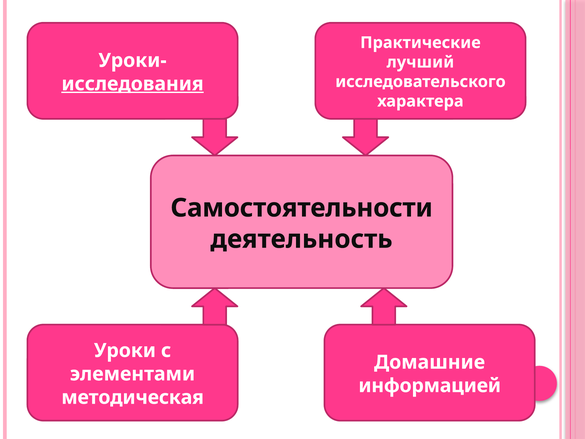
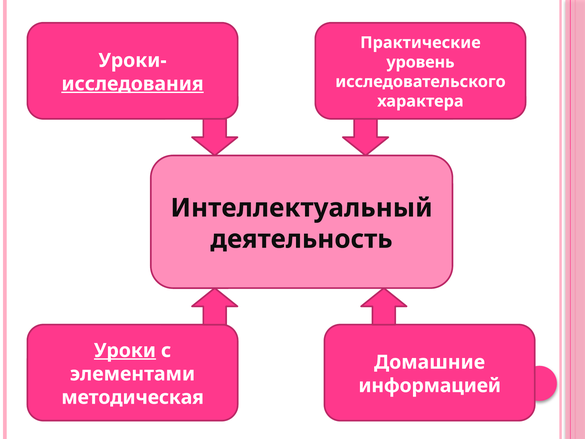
лучший: лучший -> уровень (421, 62)
Самостоятельности: Самостоятельности -> Интеллектуальный (302, 208)
Уроки underline: none -> present (125, 350)
